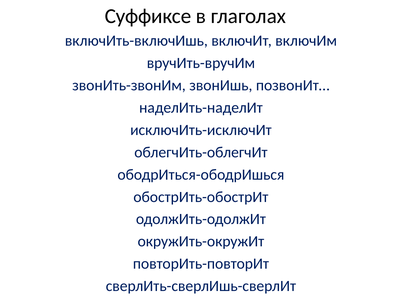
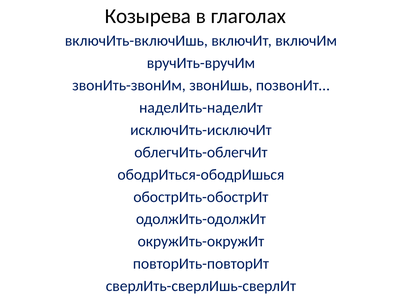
Суффиксе: Суффиксе -> Козырева (148, 16)
